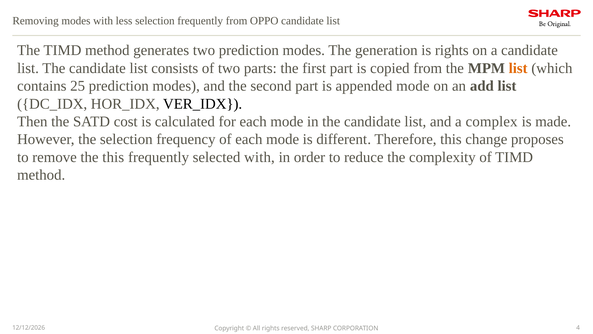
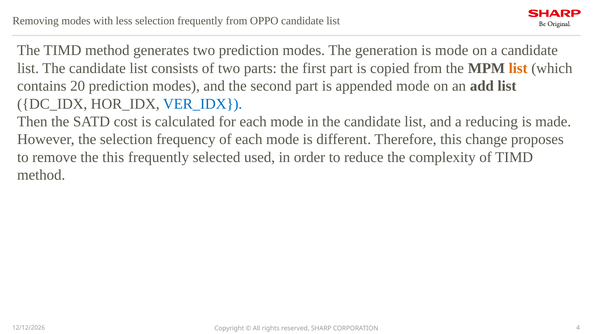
is rights: rights -> mode (452, 50)
25: 25 -> 20 (78, 86)
VER_IDX colour: black -> blue (203, 104)
complex: complex -> reducing (492, 121)
selected with: with -> used (260, 157)
